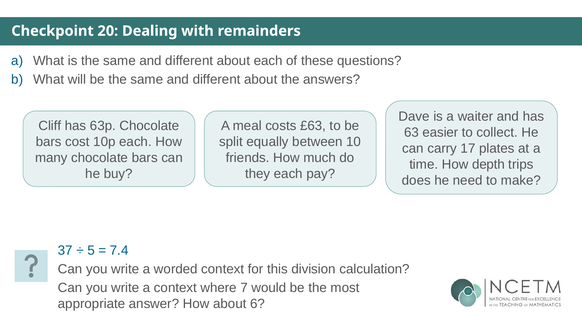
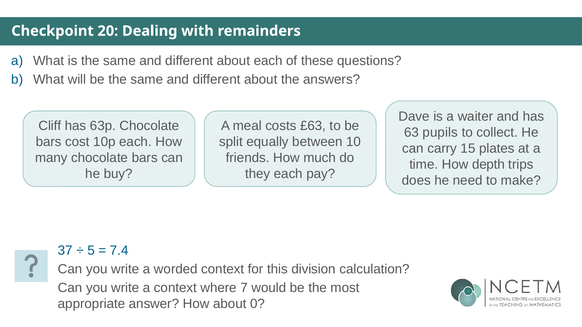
easier: easier -> pupils (440, 133)
17: 17 -> 15 (468, 149)
6: 6 -> 0 (257, 304)
